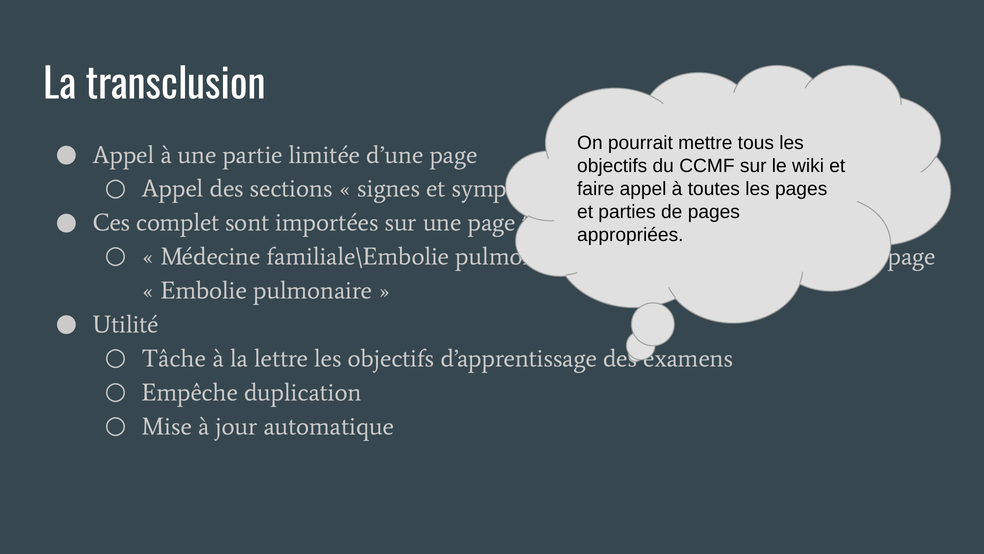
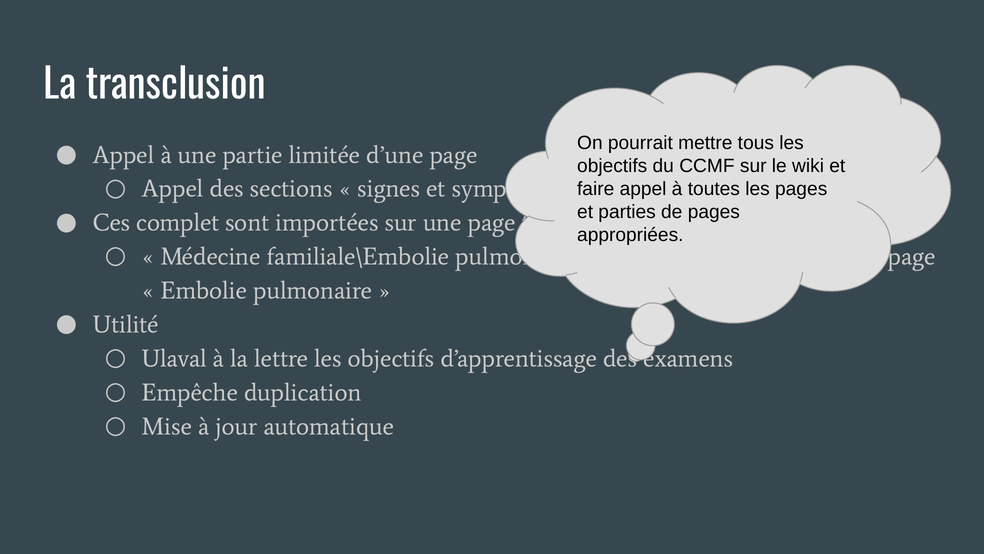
Tâche: Tâche -> Ulaval (174, 358)
